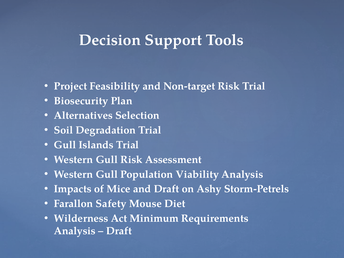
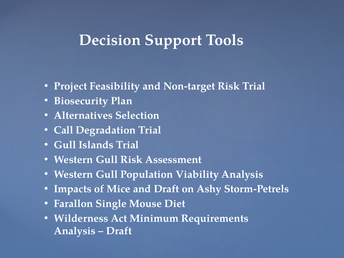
Soil: Soil -> Call (64, 130)
Safety: Safety -> Single (111, 204)
